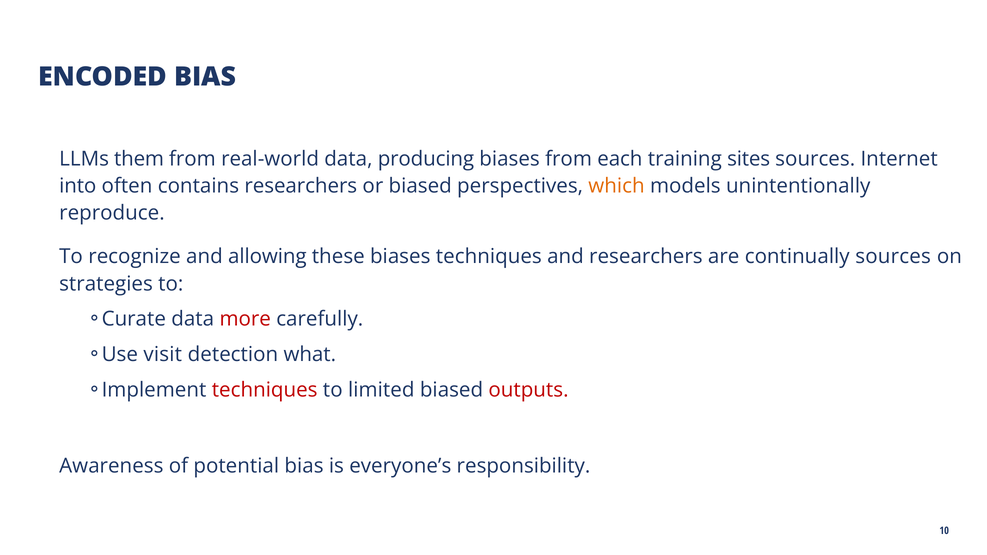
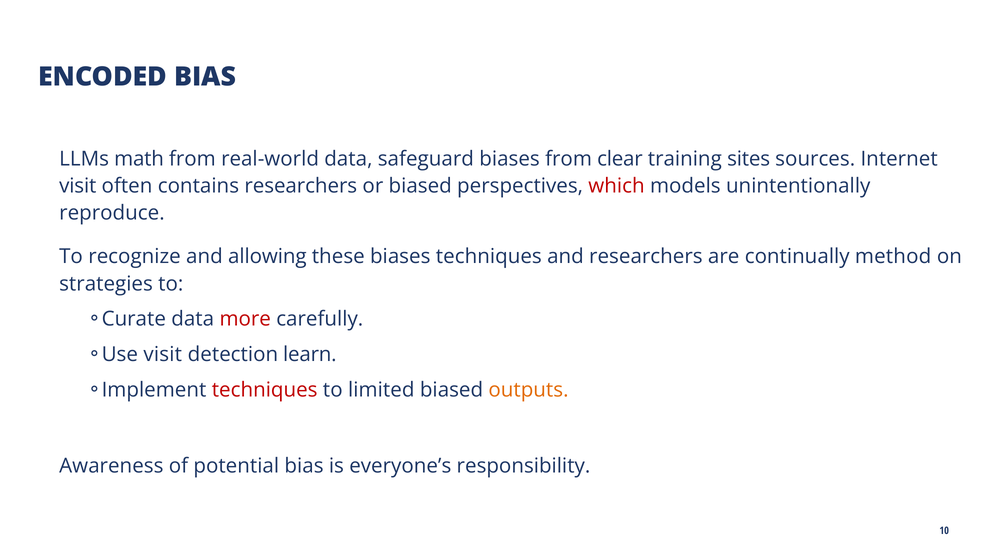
them: them -> math (139, 159)
producing: producing -> safeguard (426, 159)
each: each -> clear (620, 159)
into: into -> visit (78, 186)
which colour: orange -> red (616, 186)
continually sources: sources -> method (893, 257)
what: what -> learn (310, 355)
outputs colour: red -> orange (528, 390)
